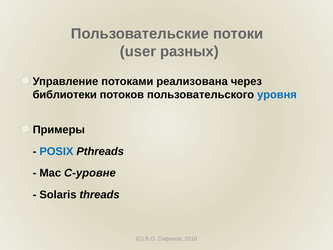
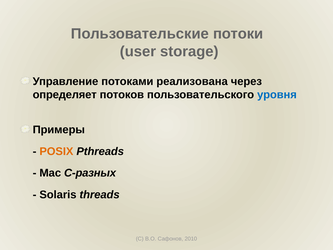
разных: разных -> storage (189, 52)
библиотеки: библиотеки -> определяет (65, 95)
POSIX colour: blue -> orange (56, 151)
C-уровне: C-уровне -> C-разных (90, 173)
